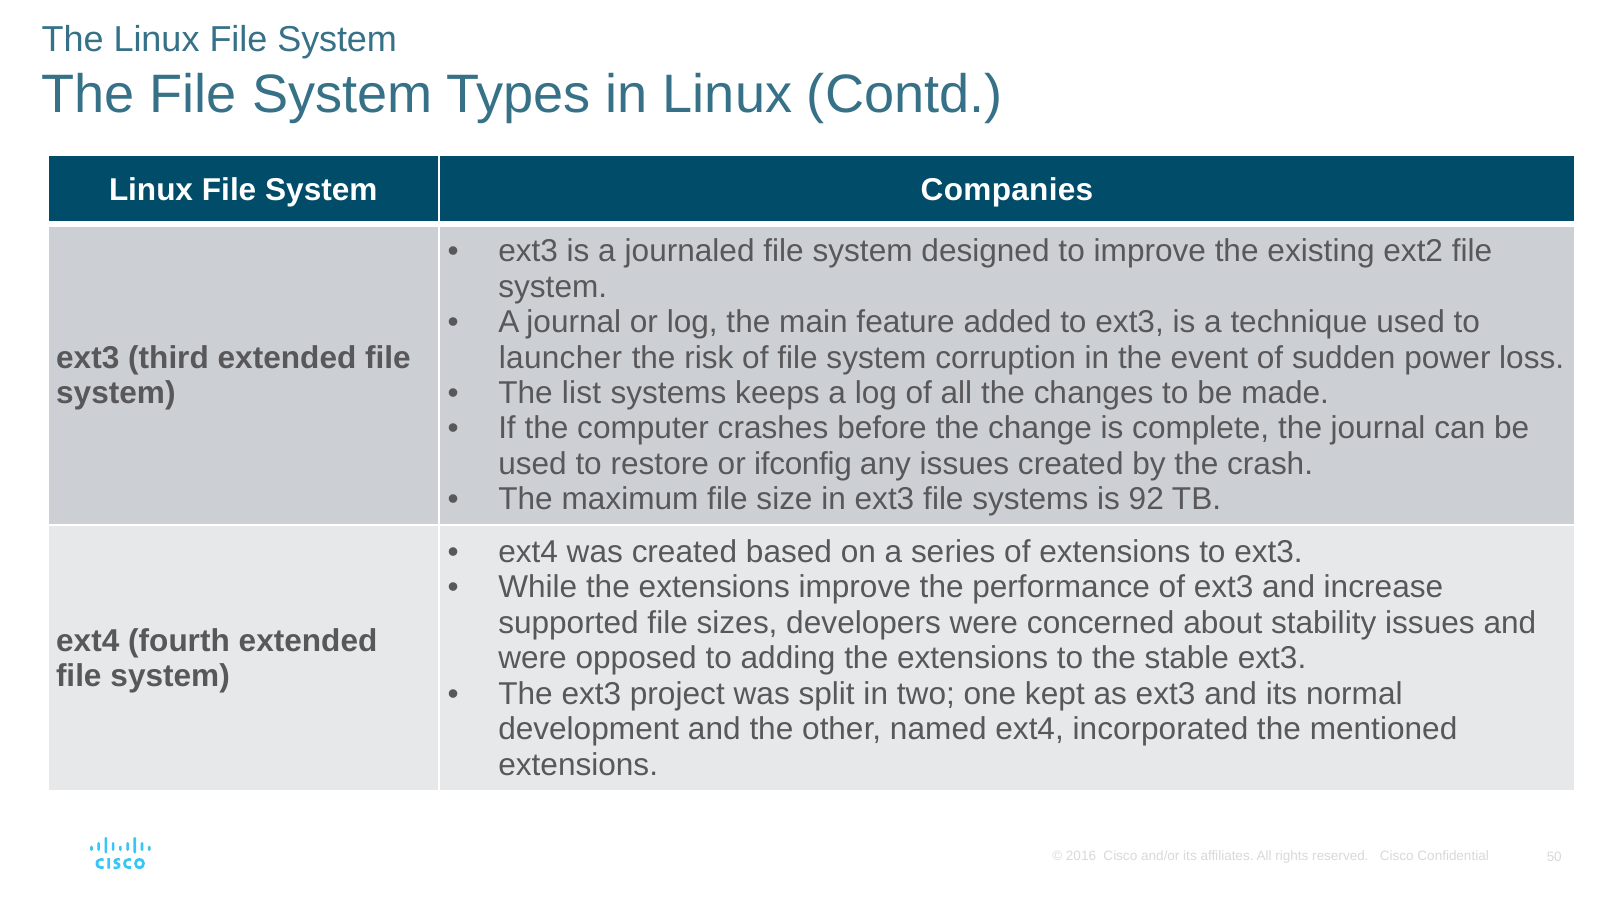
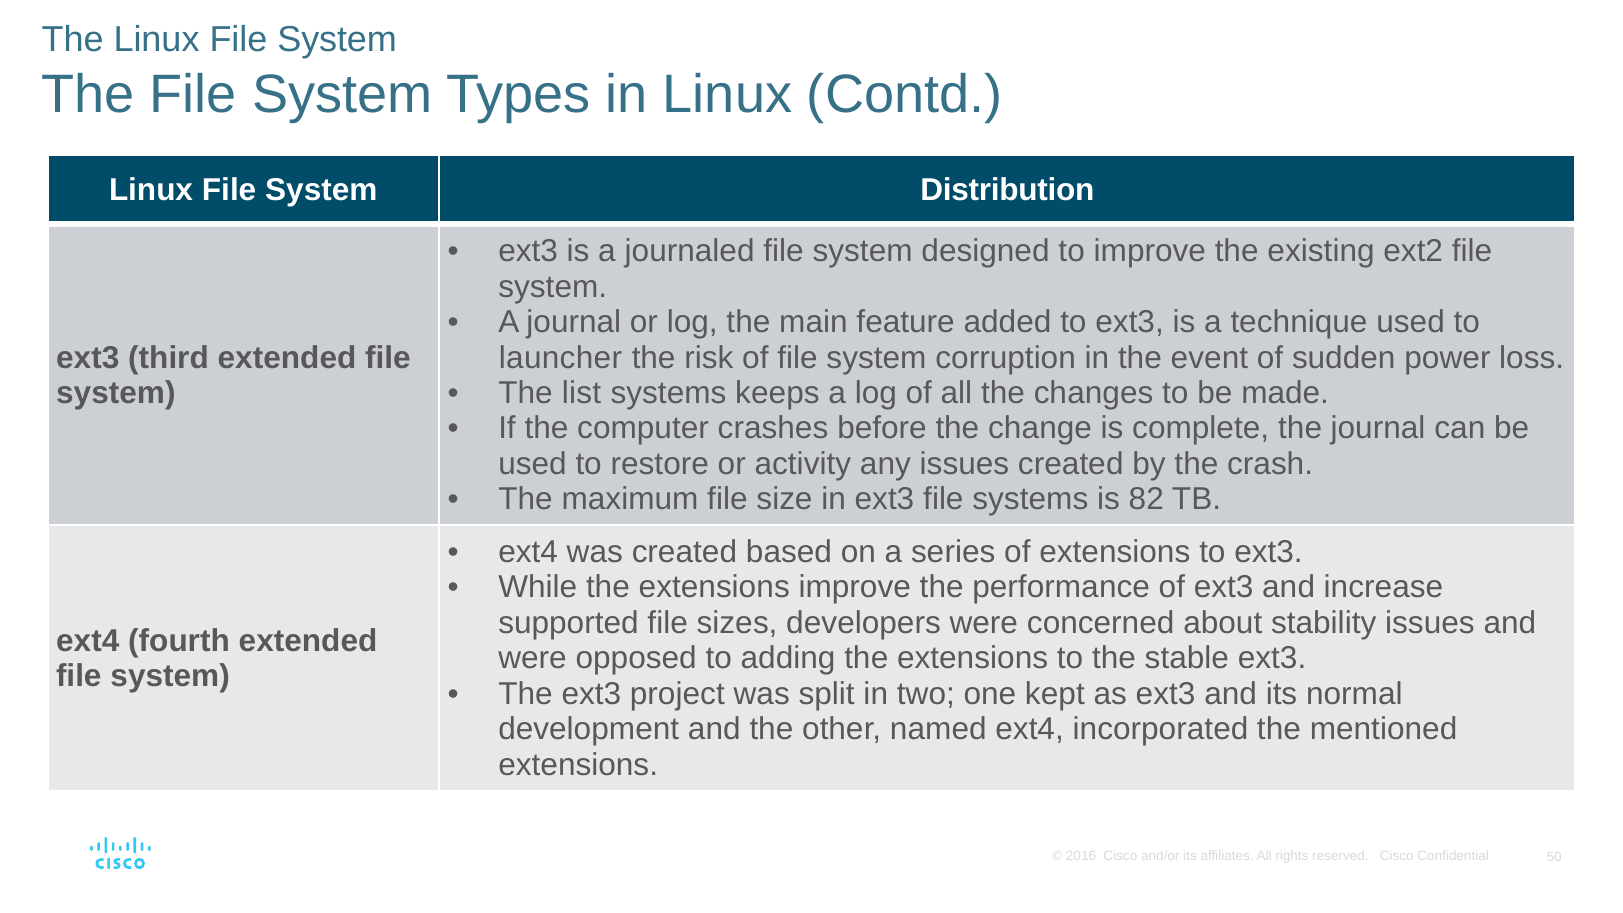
Companies: Companies -> Distribution (1007, 190)
ifconfig: ifconfig -> activity (803, 464)
92: 92 -> 82 (1146, 499)
